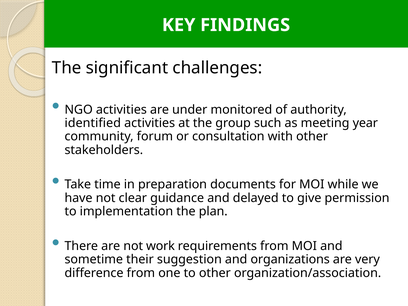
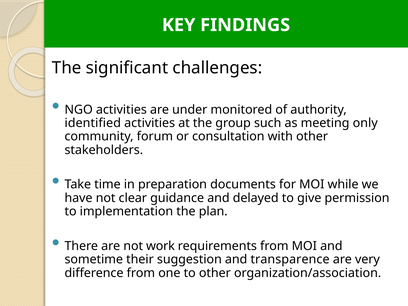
year: year -> only (365, 123)
organizations: organizations -> transparence (290, 259)
